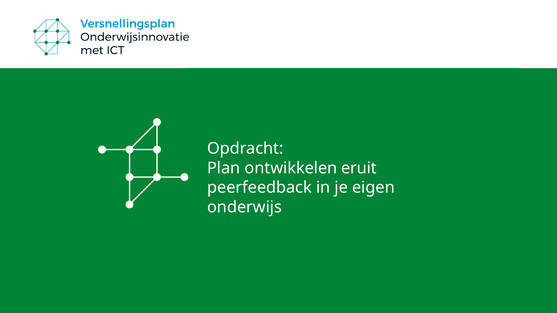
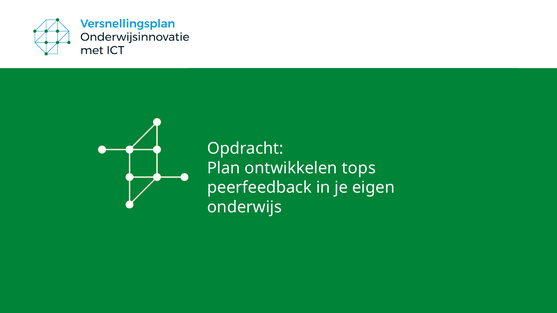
eruit: eruit -> tops (359, 168)
